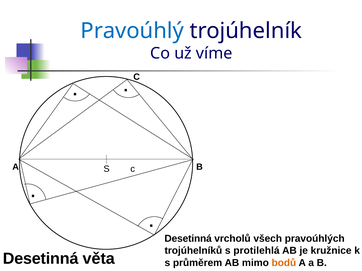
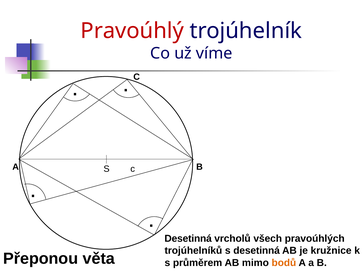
Pravoúhlý colour: blue -> red (132, 31)
s protilehlá: protilehlá -> desetinná (257, 251)
Desetinná: Desetinná -> Přeponou (41, 259)
